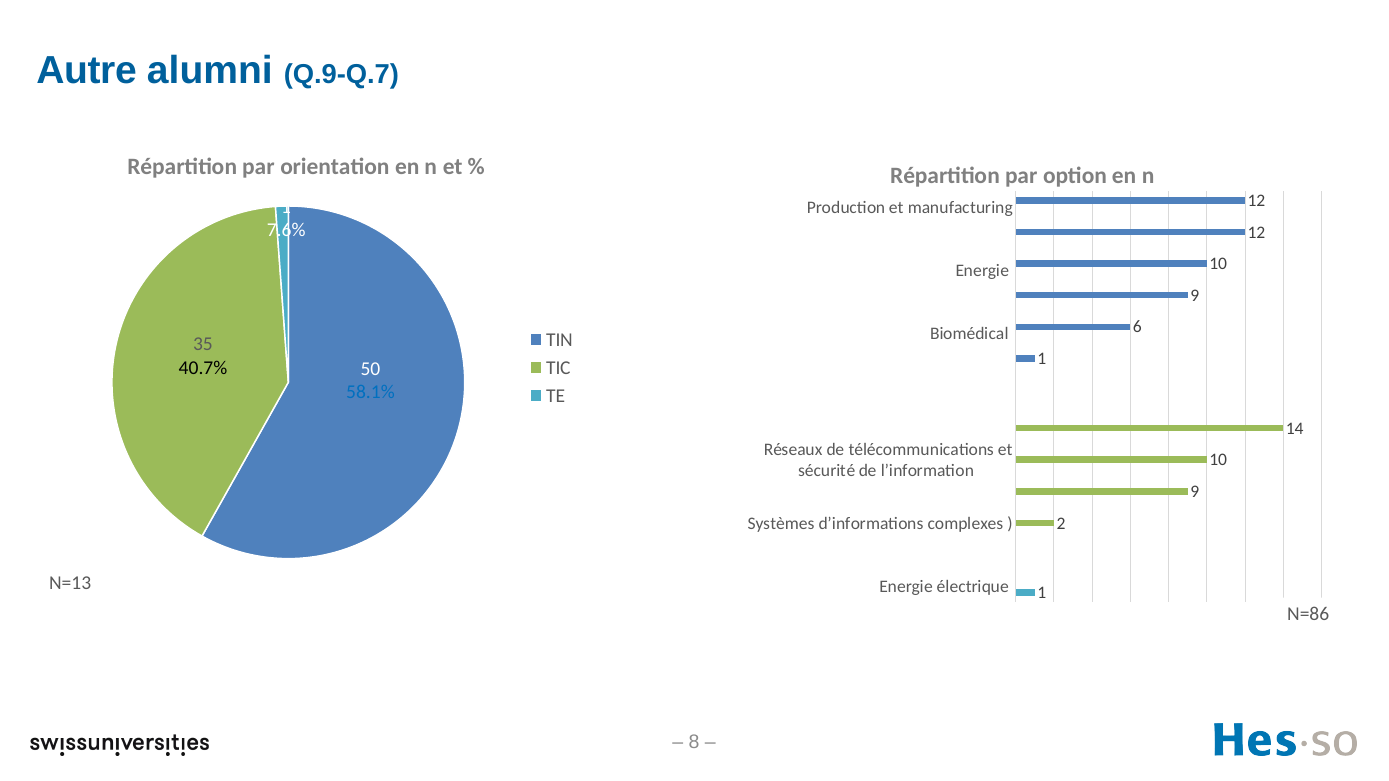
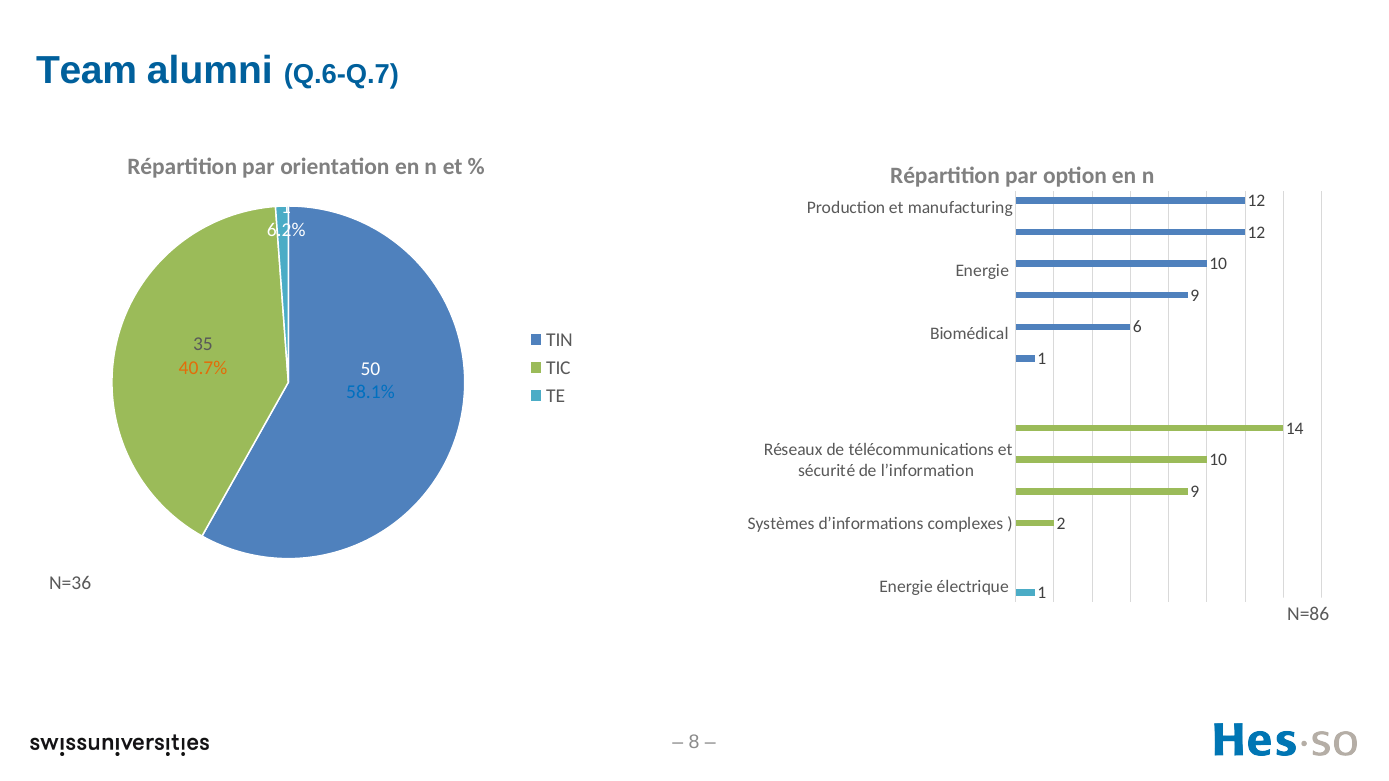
Autre: Autre -> Team (87, 71)
Q.9-Q.7: Q.9-Q.7 -> Q.6-Q.7 (341, 74)
7.6%: 7.6% -> 6.2% (286, 230)
40.7% colour: black -> orange (203, 368)
N=13: N=13 -> N=36 (70, 584)
